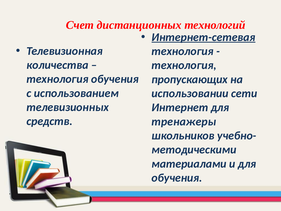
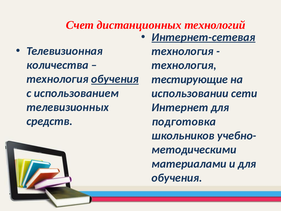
обучения underline: none -> present (115, 79)
пропускающих: пропускающих -> тестирующие (190, 79)
тренажеры: тренажеры -> подготовка (184, 121)
